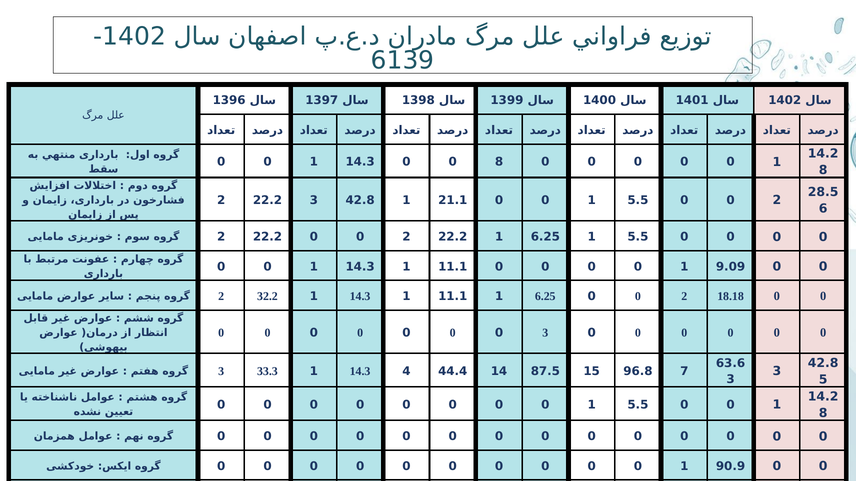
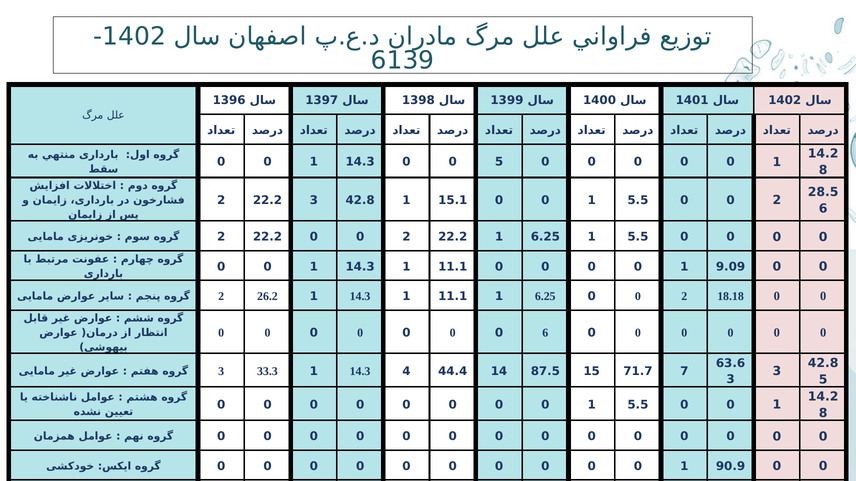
0 8: 8 -> 5 (499, 162)
21.1: 21.1 -> 15.1 (453, 201)
32.2: 32.2 -> 26.2 (267, 297)
0 3: 3 -> 6 (545, 333)
96.8: 96.8 -> 71.7 (638, 372)
